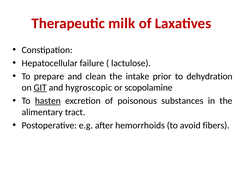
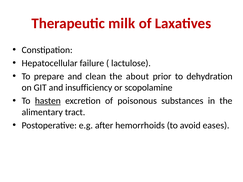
intake: intake -> about (137, 76)
GIT underline: present -> none (40, 88)
hygroscopic: hygroscopic -> insufficiency (89, 88)
fibers: fibers -> eases (216, 126)
